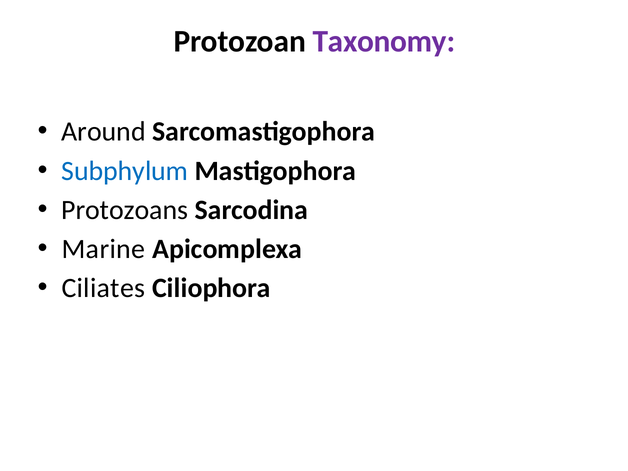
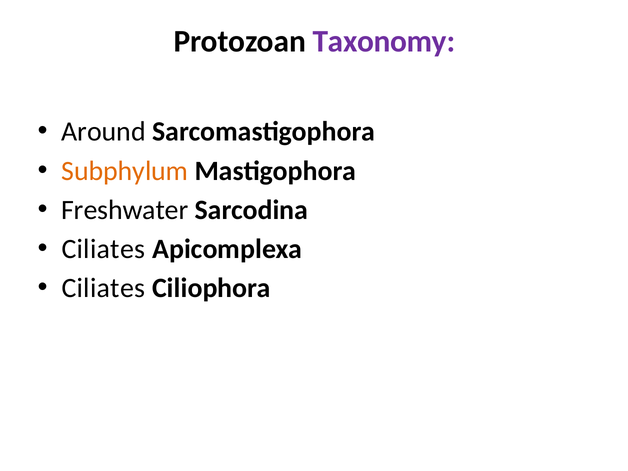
Subphylum colour: blue -> orange (125, 171)
Protozoans: Protozoans -> Freshwater (125, 210)
Marine: Marine -> Ciliates (103, 249)
